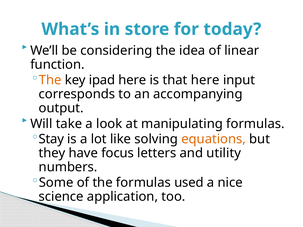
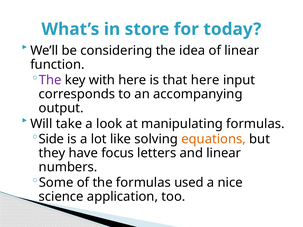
The colour: orange -> purple (50, 80)
ipad: ipad -> with (102, 80)
Stay: Stay -> Side (51, 139)
and utility: utility -> linear (224, 153)
